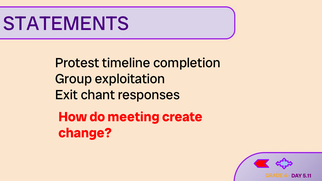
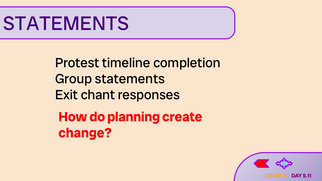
Group exploitation: exploitation -> statements (130, 79)
meeting: meeting -> planning (134, 117)
